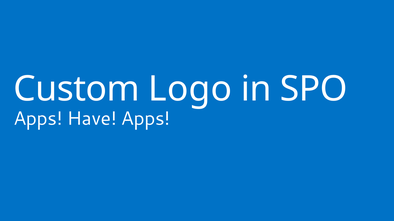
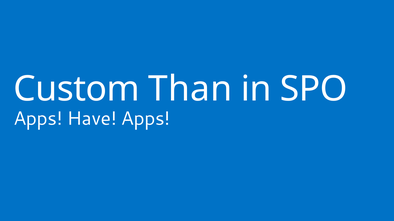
Logo: Logo -> Than (190, 89)
